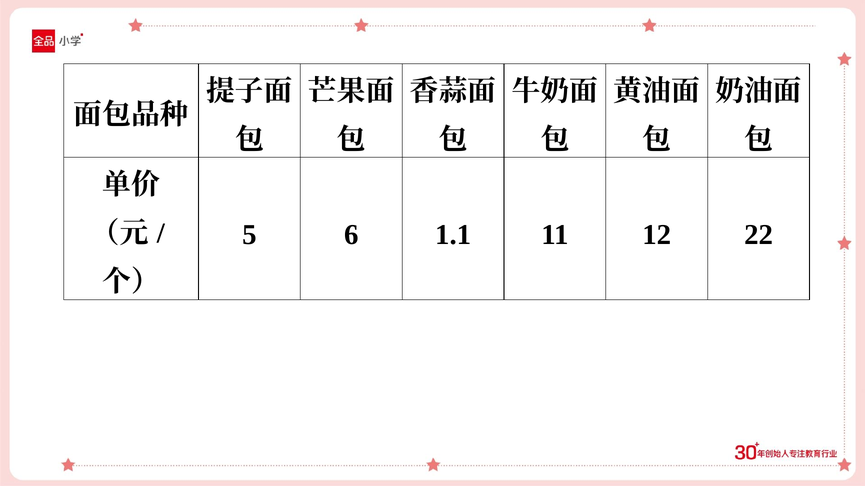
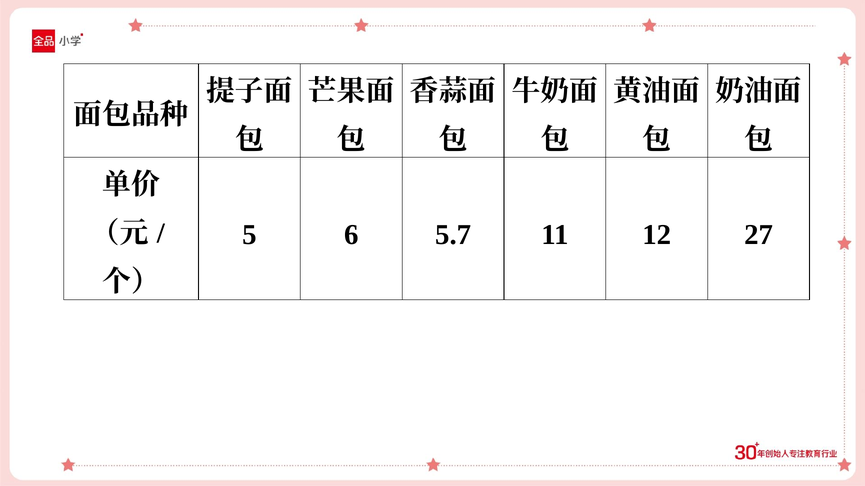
1.1: 1.1 -> 5.7 (453, 235)
22: 22 -> 27 (759, 235)
